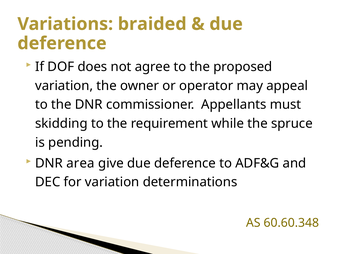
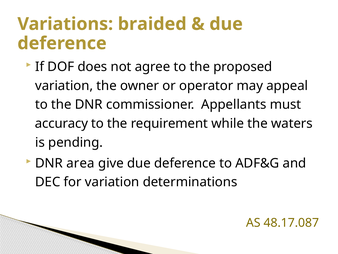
skidding: skidding -> accuracy (61, 123)
spruce: spruce -> waters (292, 123)
60.60.348: 60.60.348 -> 48.17.087 (291, 223)
